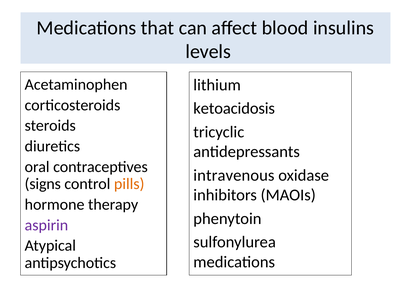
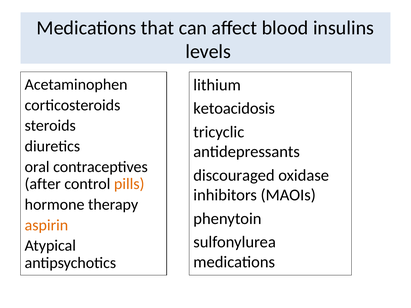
intravenous: intravenous -> discouraged (234, 175)
signs: signs -> after (43, 184)
aspirin colour: purple -> orange (46, 225)
